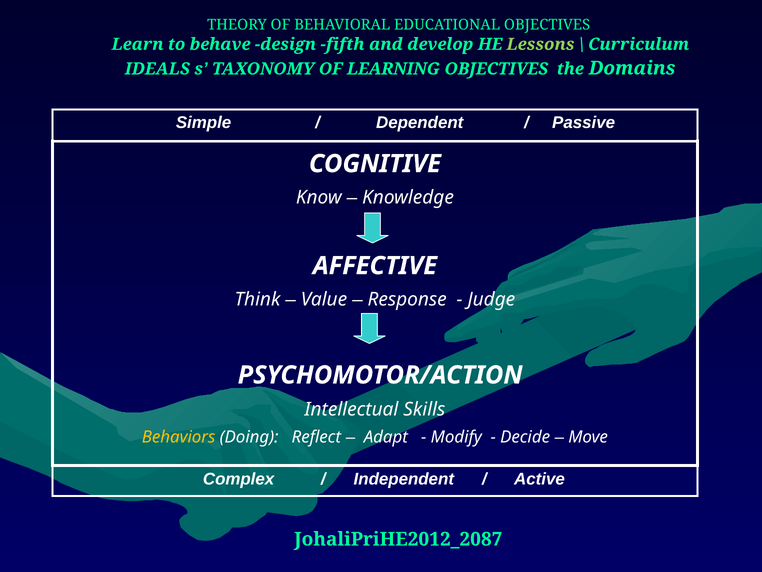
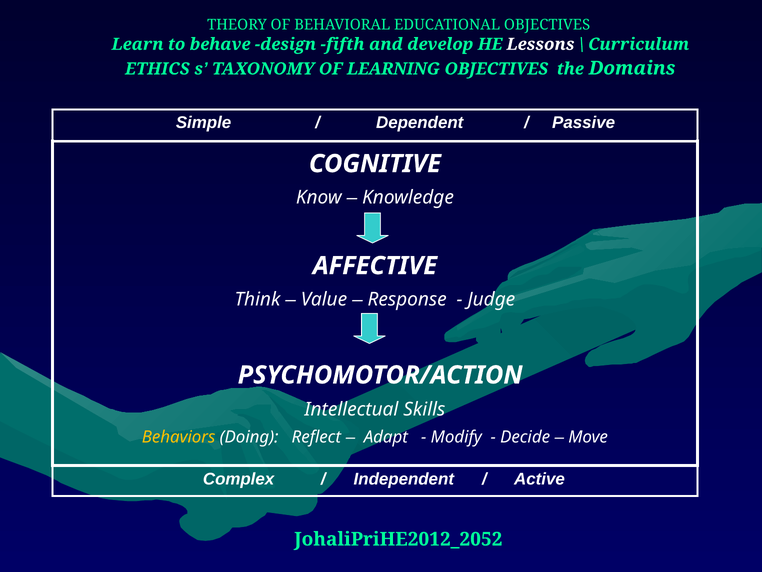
Lessons colour: light green -> white (541, 44)
IDEALS: IDEALS -> ETHICS (157, 69)
JohaliPriHE2012_2087: JohaliPriHE2012_2087 -> JohaliPriHE2012_2052 (398, 539)
